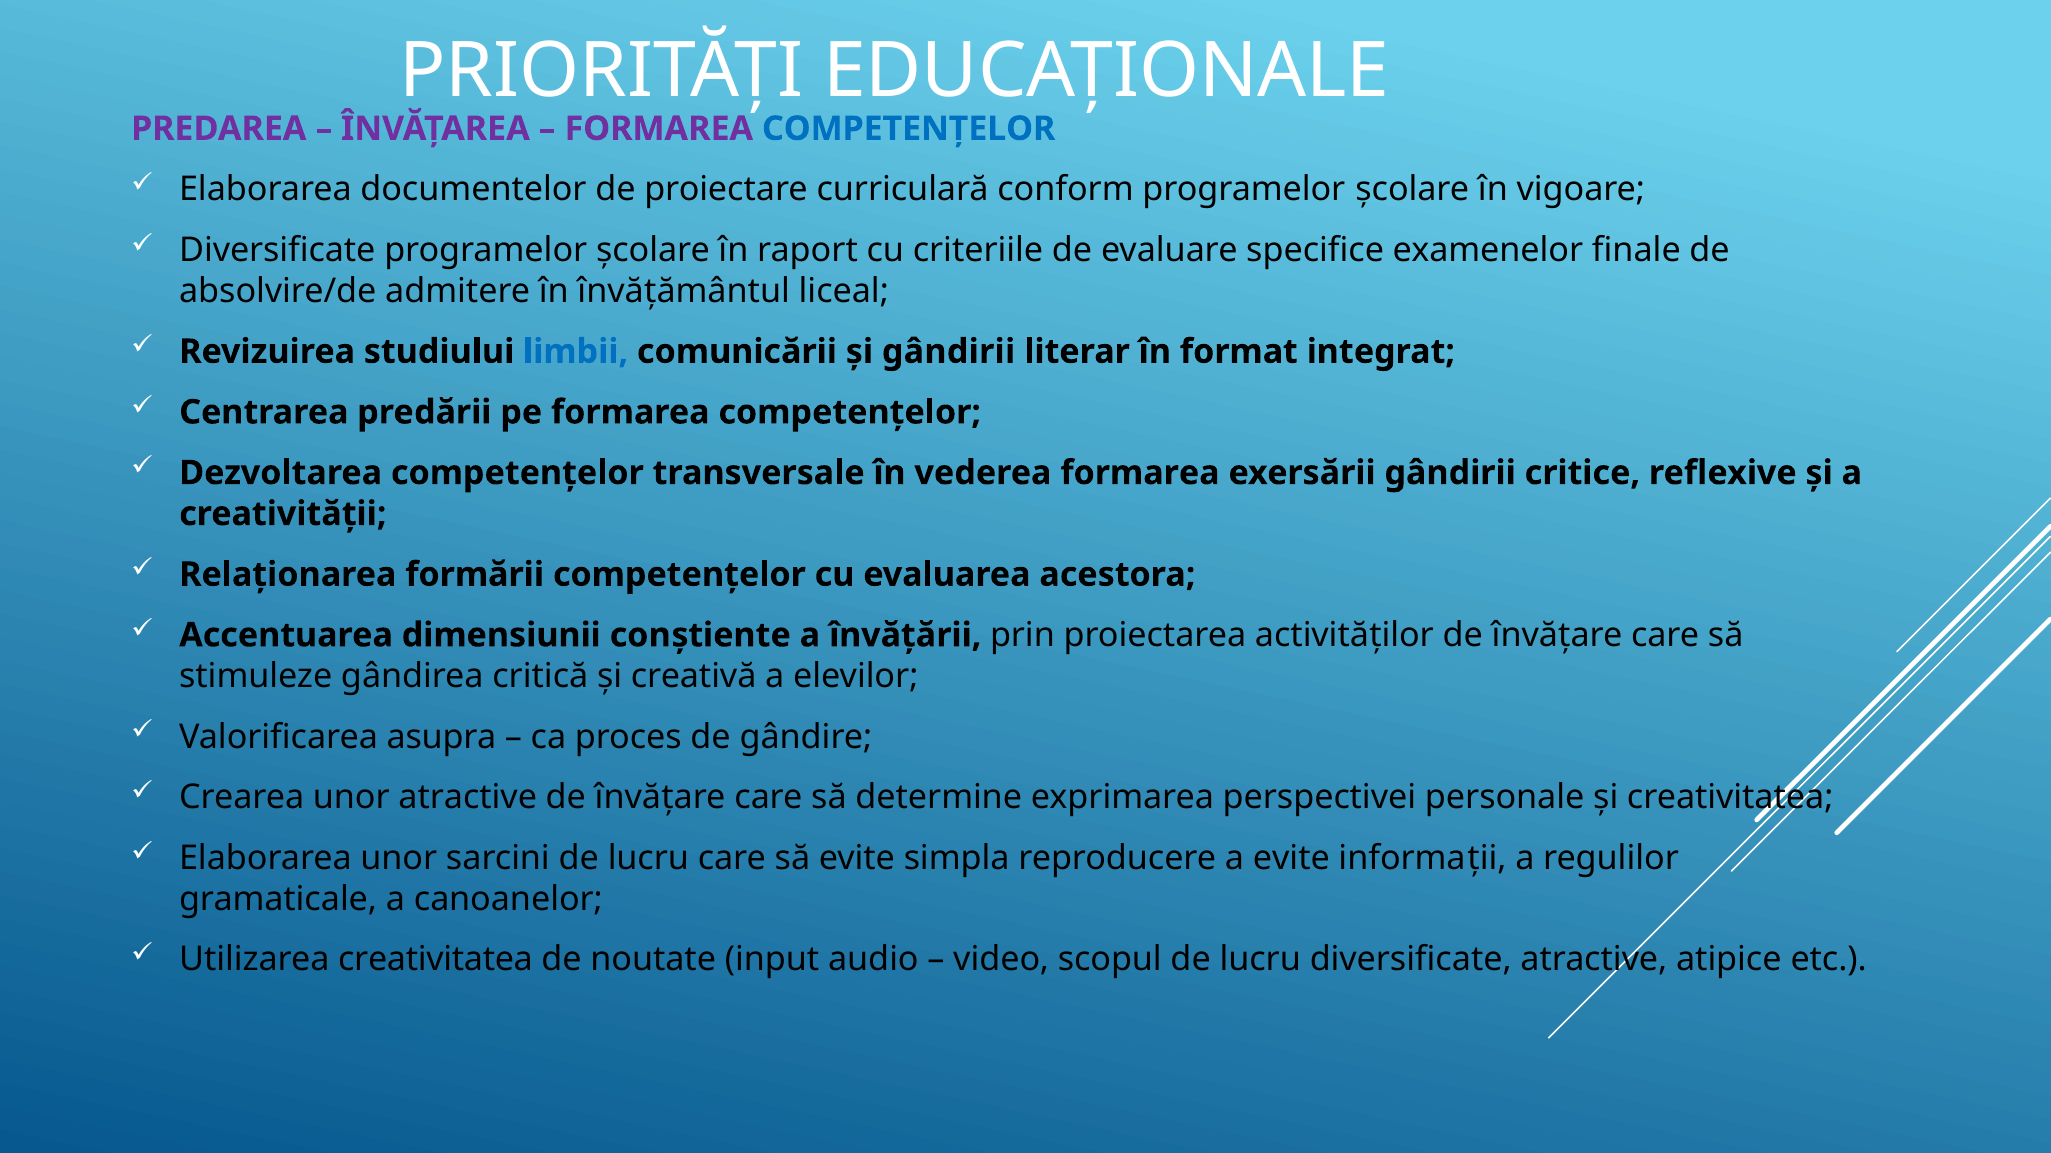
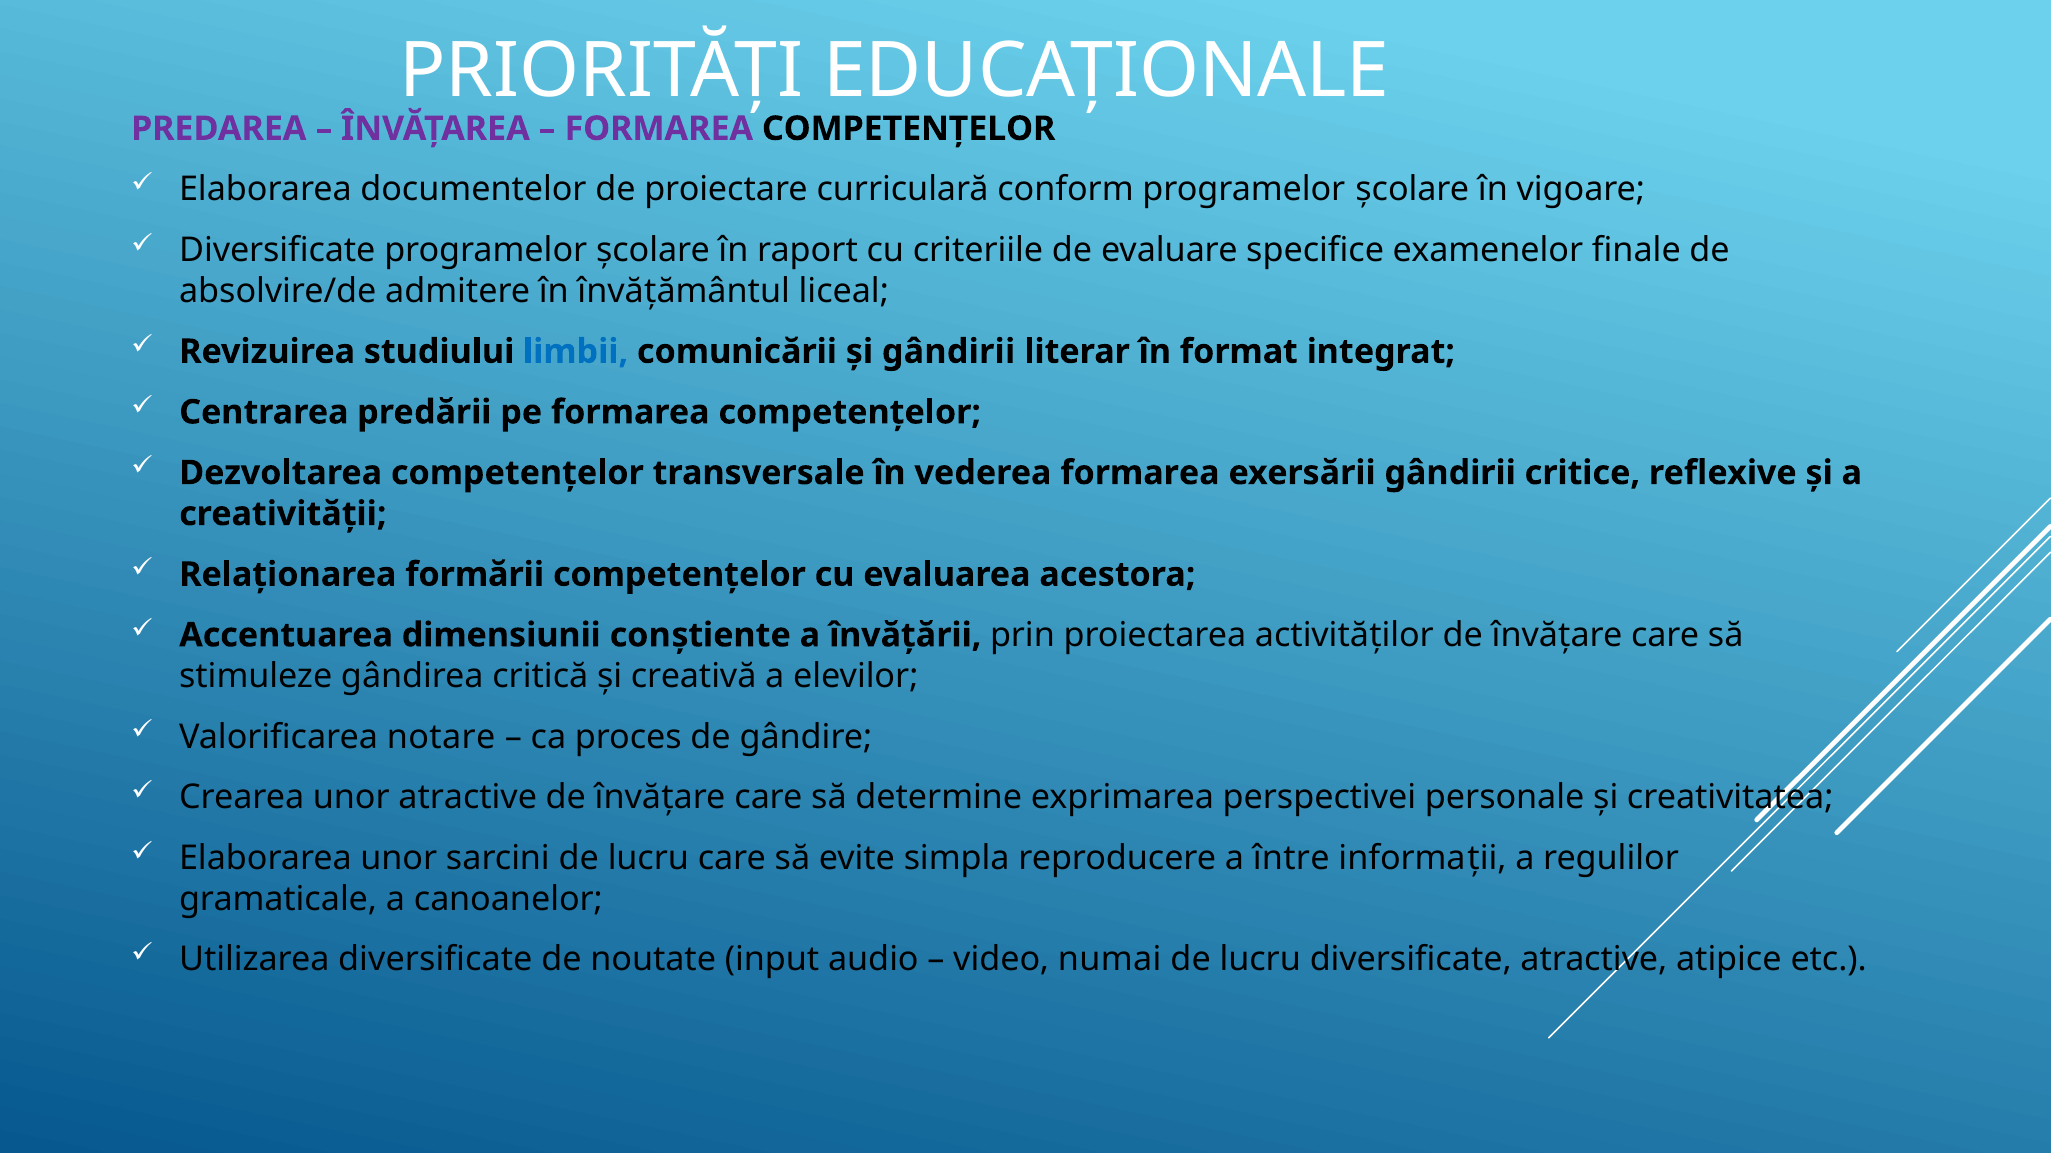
COMPETENȚELOR colour: blue -> black (909, 129)
asupra: asupra -> notare (441, 737)
a evite: evite -> între (1291, 859)
Utilizarea creativitatea: creativitatea -> diversificate (435, 960)
scopul: scopul -> numai (1110, 960)
